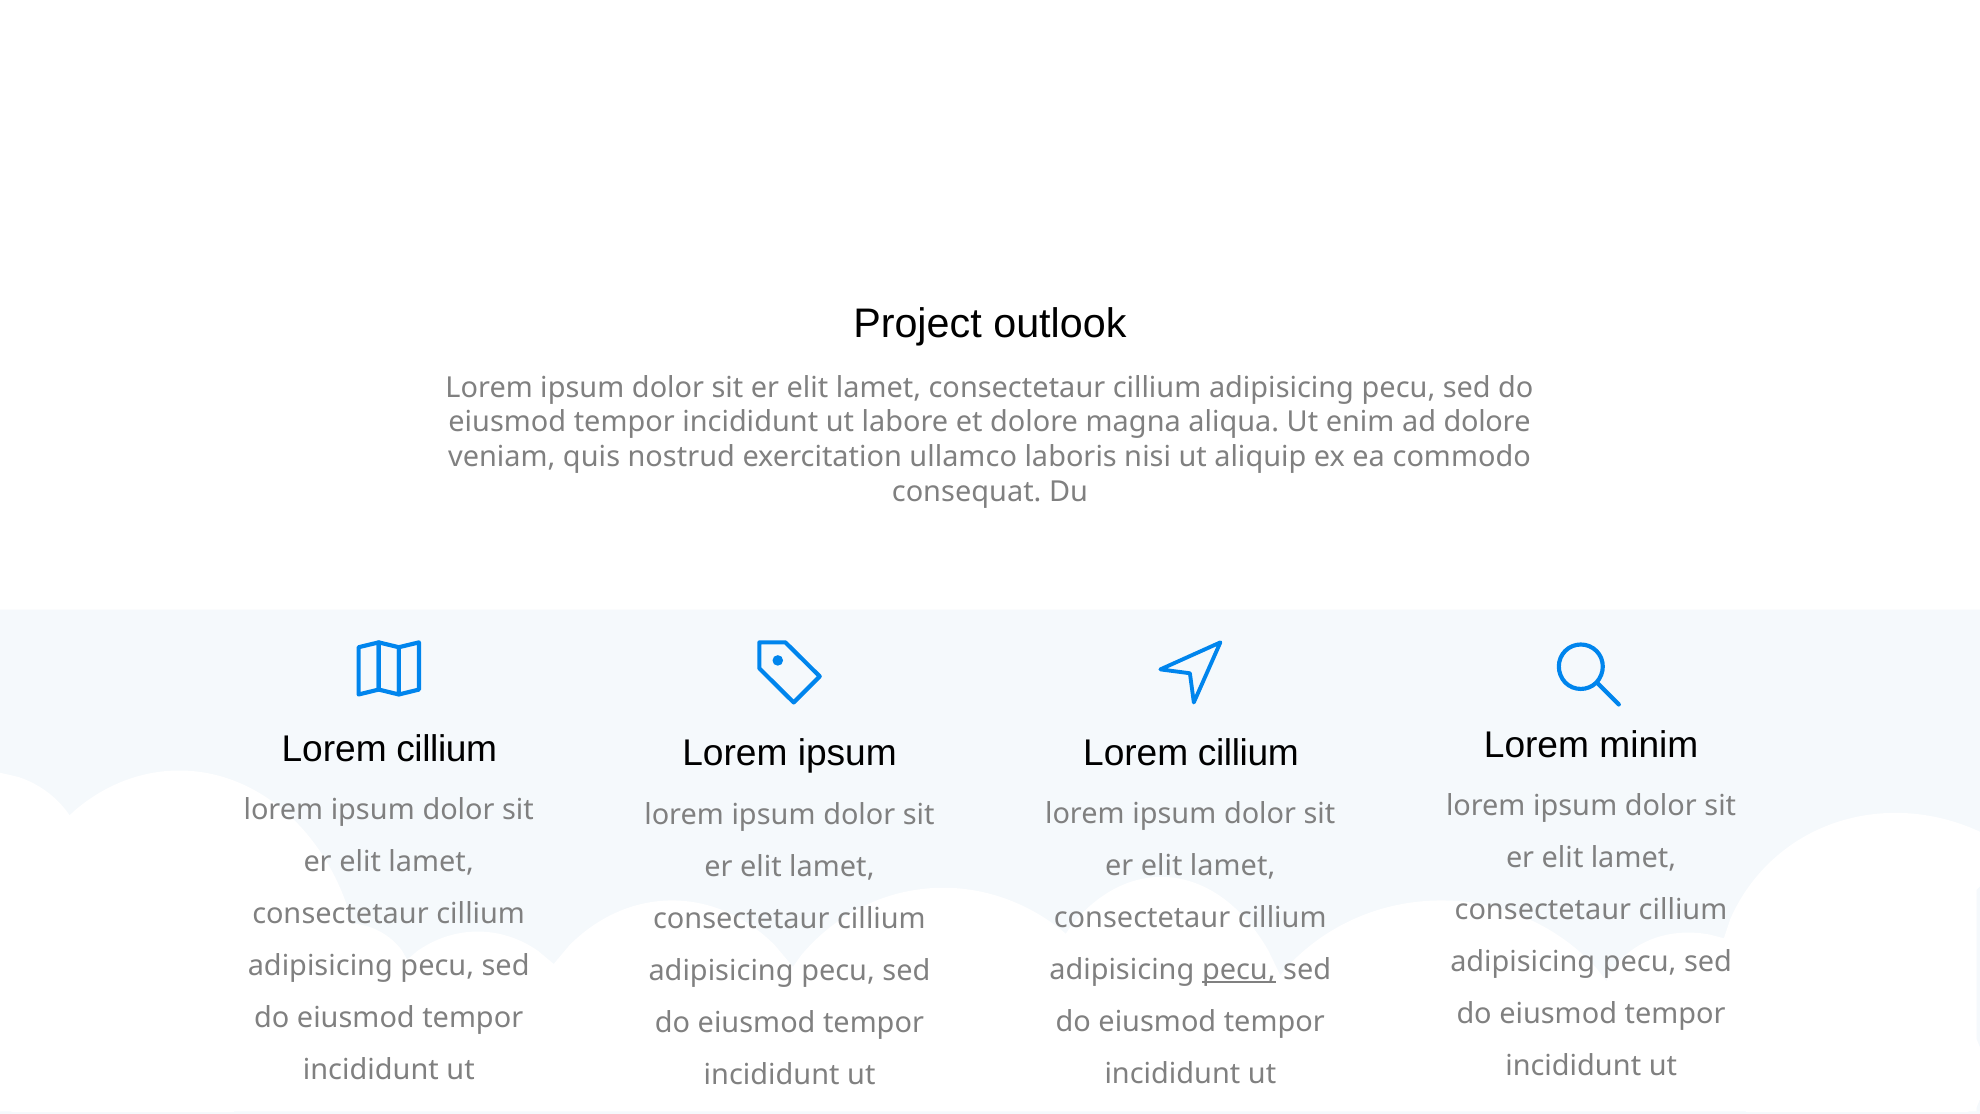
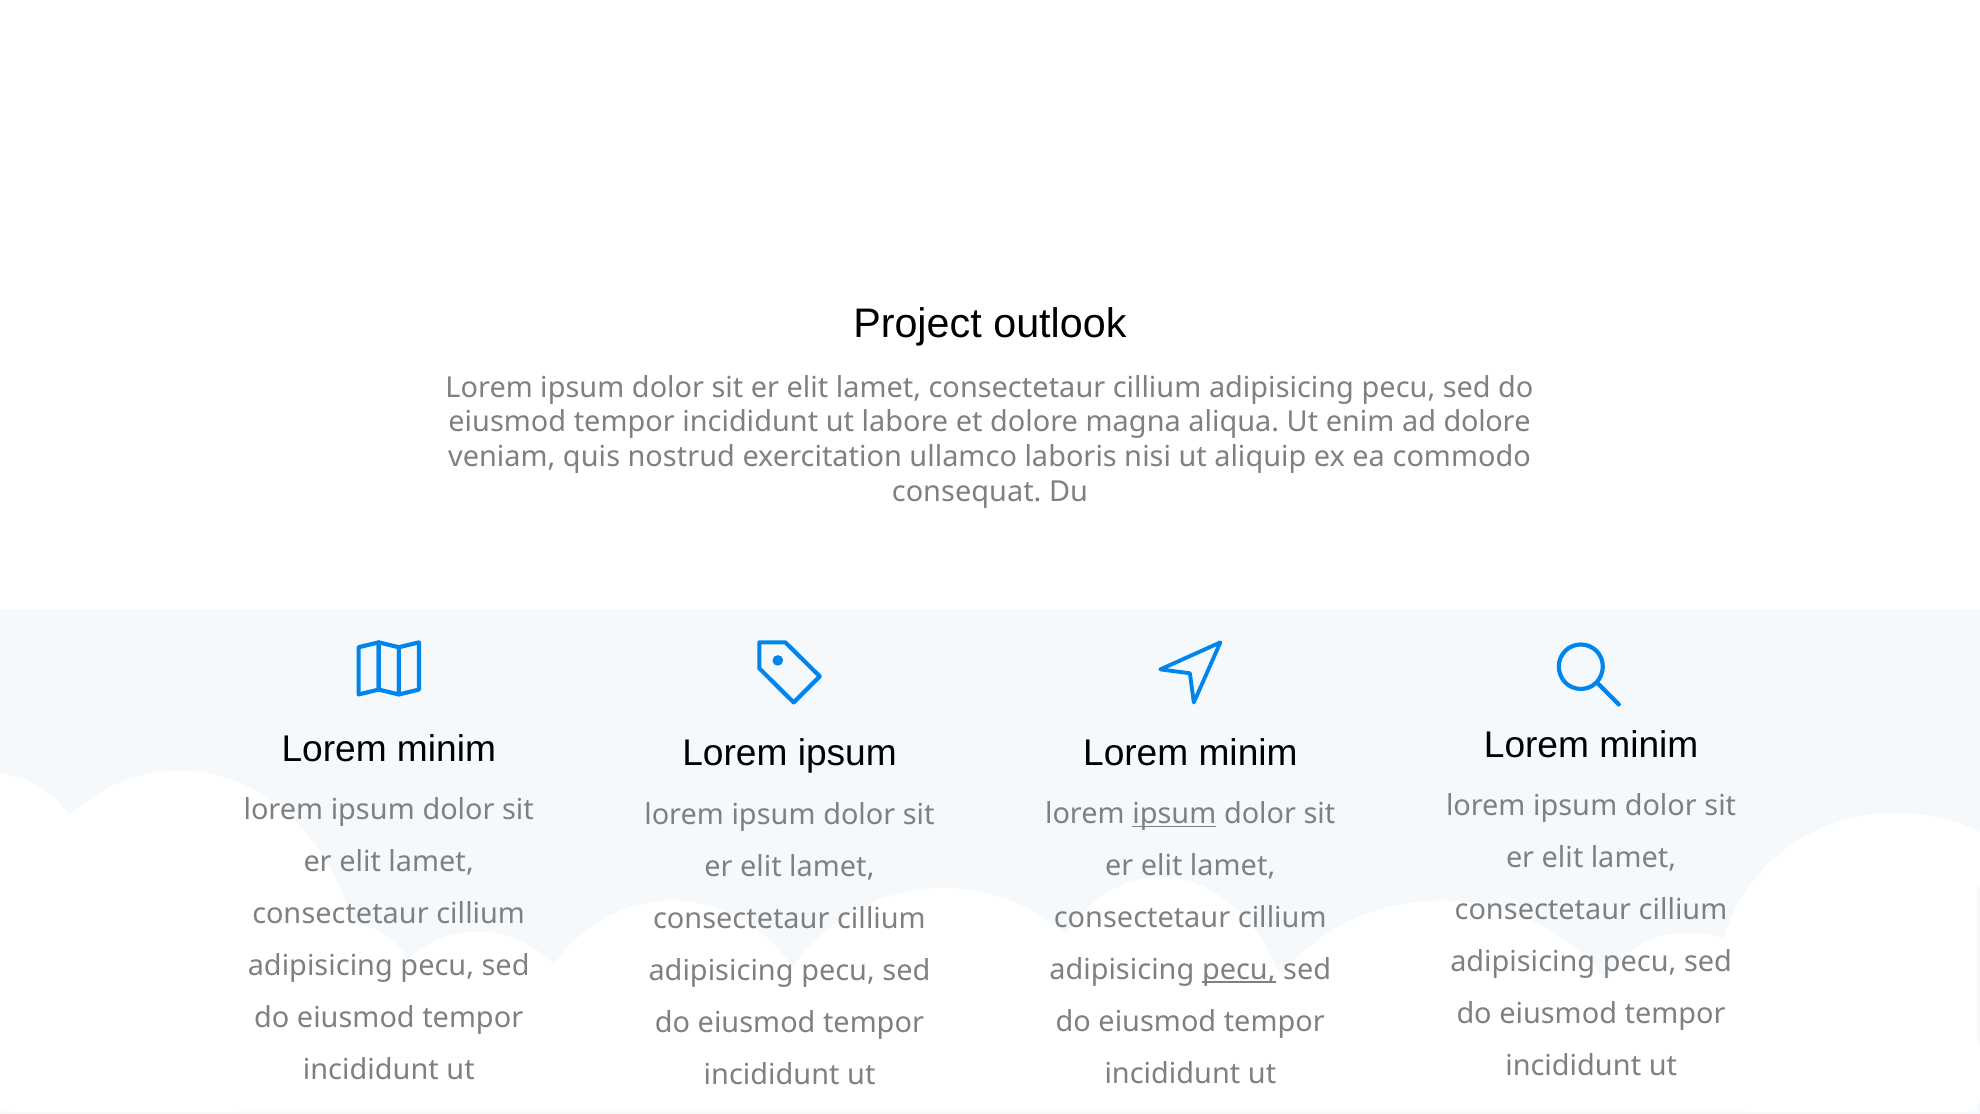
cillium: cillium -> minim (447, 749)
cillium: cillium -> minim (1248, 753)
ipsum underline: none -> present (1174, 814)
